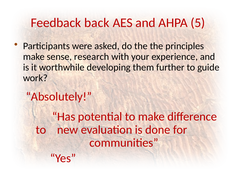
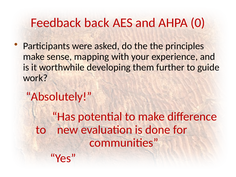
5: 5 -> 0 (198, 23)
research: research -> mapping (92, 57)
